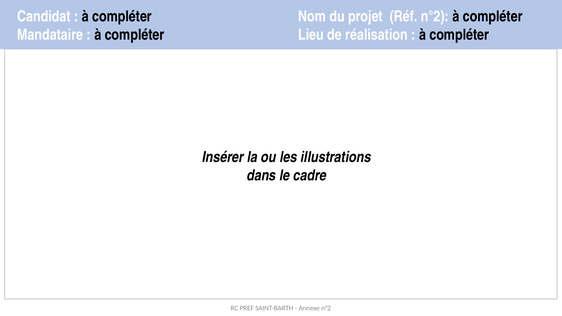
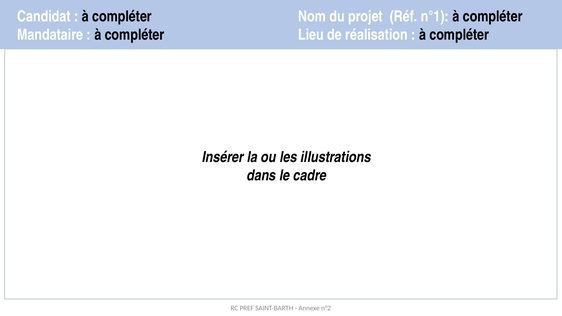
Réf n°2: n°2 -> n°1 (435, 17)
